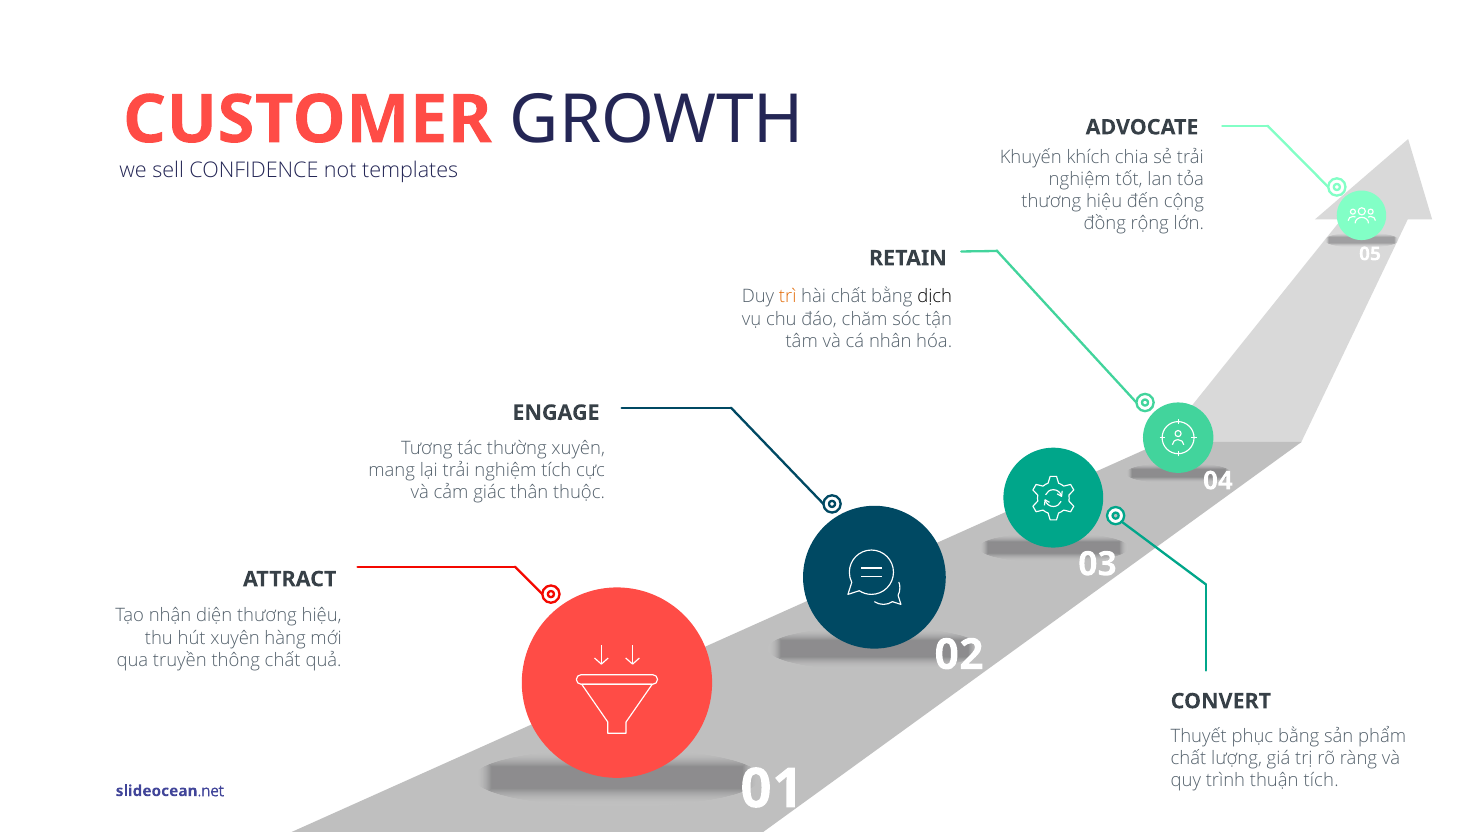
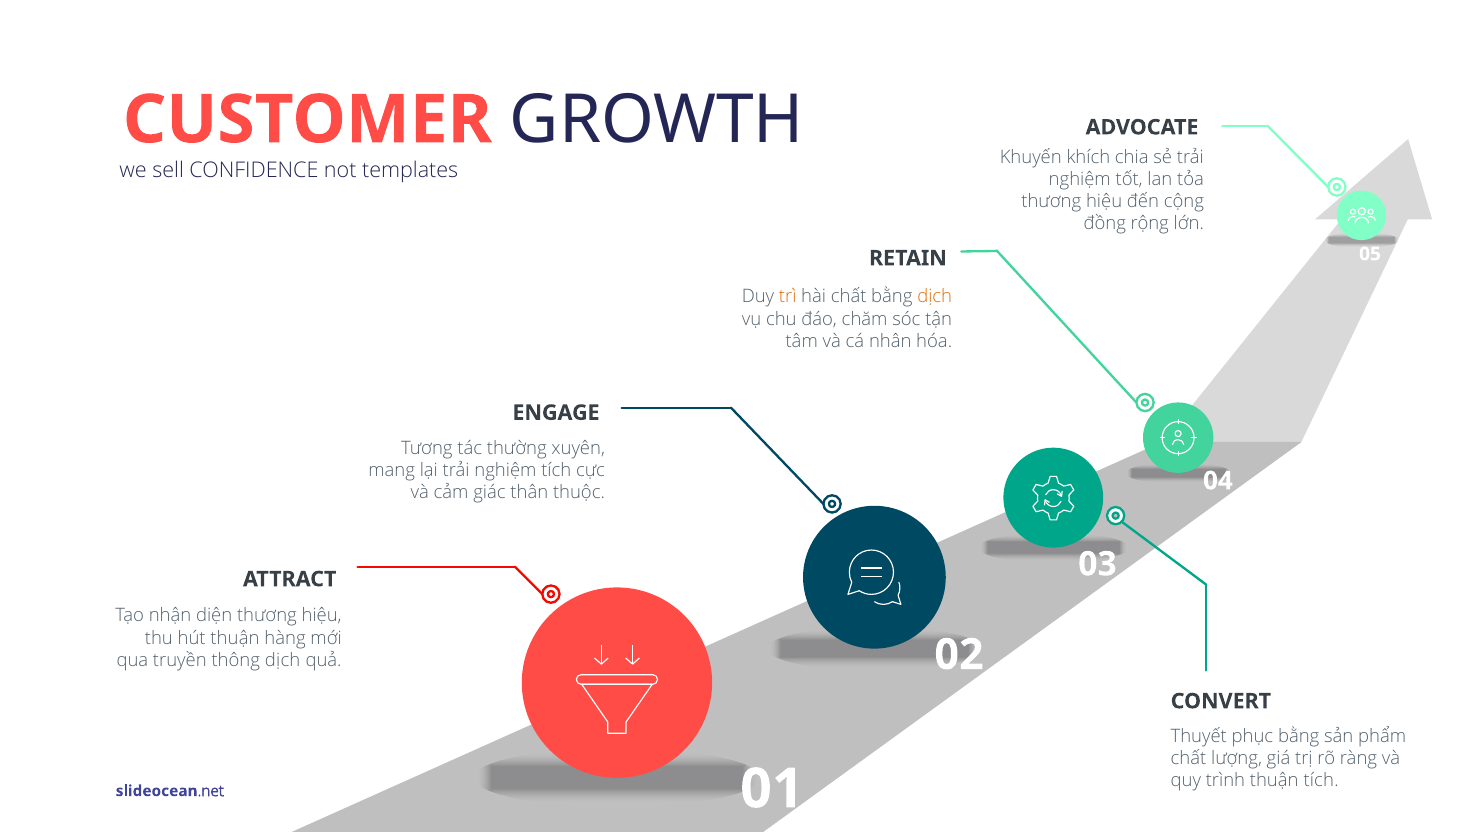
dịch colour: black -> orange (935, 297)
hút xuyên: xuyên -> thuận (235, 638)
thông chất: chất -> dịch (283, 660)
